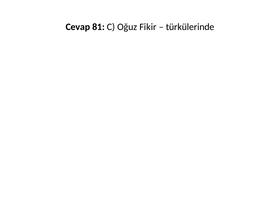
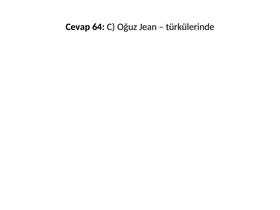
81: 81 -> 64 (98, 27)
Fikir: Fikir -> Jean (148, 27)
